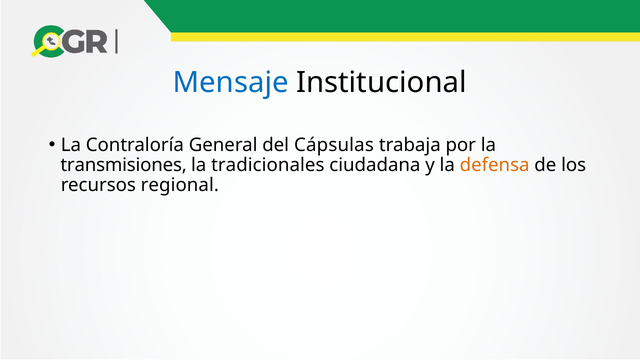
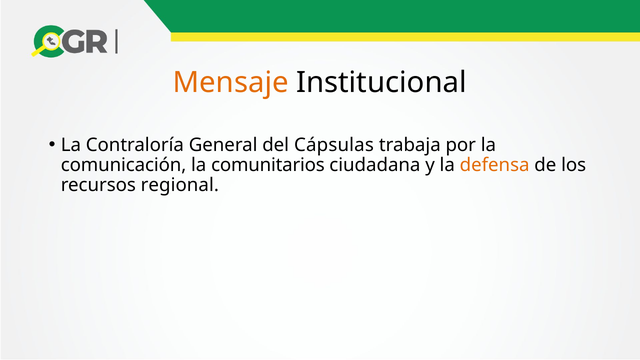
Mensaje colour: blue -> orange (231, 83)
transmisiones: transmisiones -> comunicación (124, 165)
tradicionales: tradicionales -> comunitarios (268, 165)
